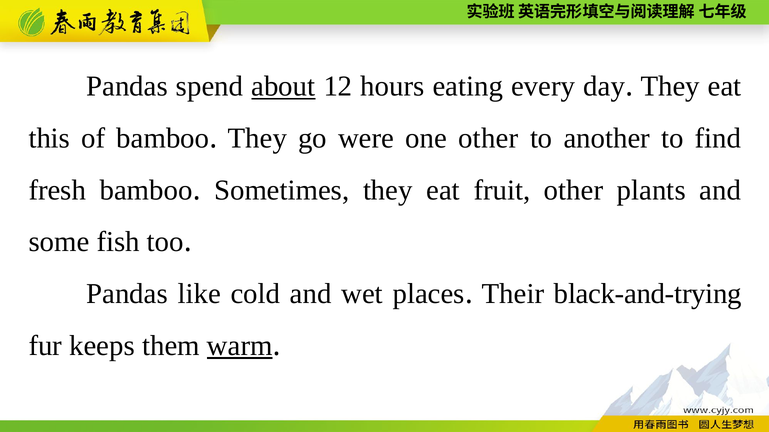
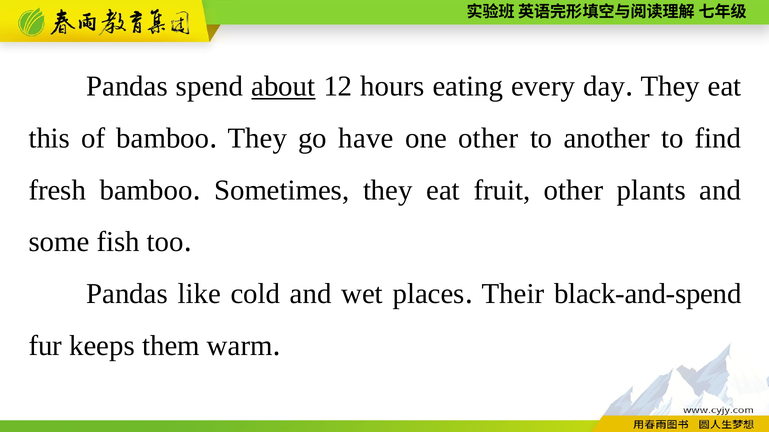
were: were -> have (366, 139)
black-and-trying: black-and-trying -> black-and-spend (648, 294)
warm underline: present -> none (240, 346)
